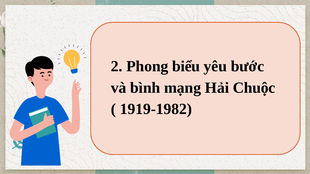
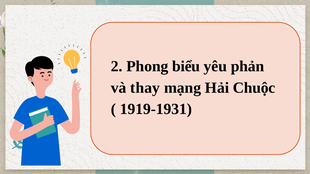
bước: bước -> phản (247, 67)
bình: bình -> thay (145, 88)
1919-1982: 1919-1982 -> 1919-1931 (156, 109)
